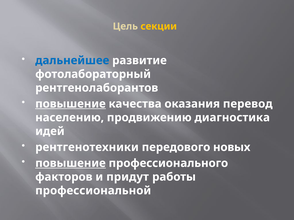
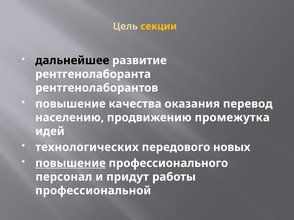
дальнейшее colour: blue -> black (72, 61)
фотолабораторный: фотолабораторный -> рентгенолаборанта (93, 74)
повышение underline: present -> none (70, 104)
диагностика: диагностика -> промежутка (232, 118)
рентгенотехники: рентгенотехники -> технологических (87, 148)
факторов: факторов -> персонал (64, 177)
